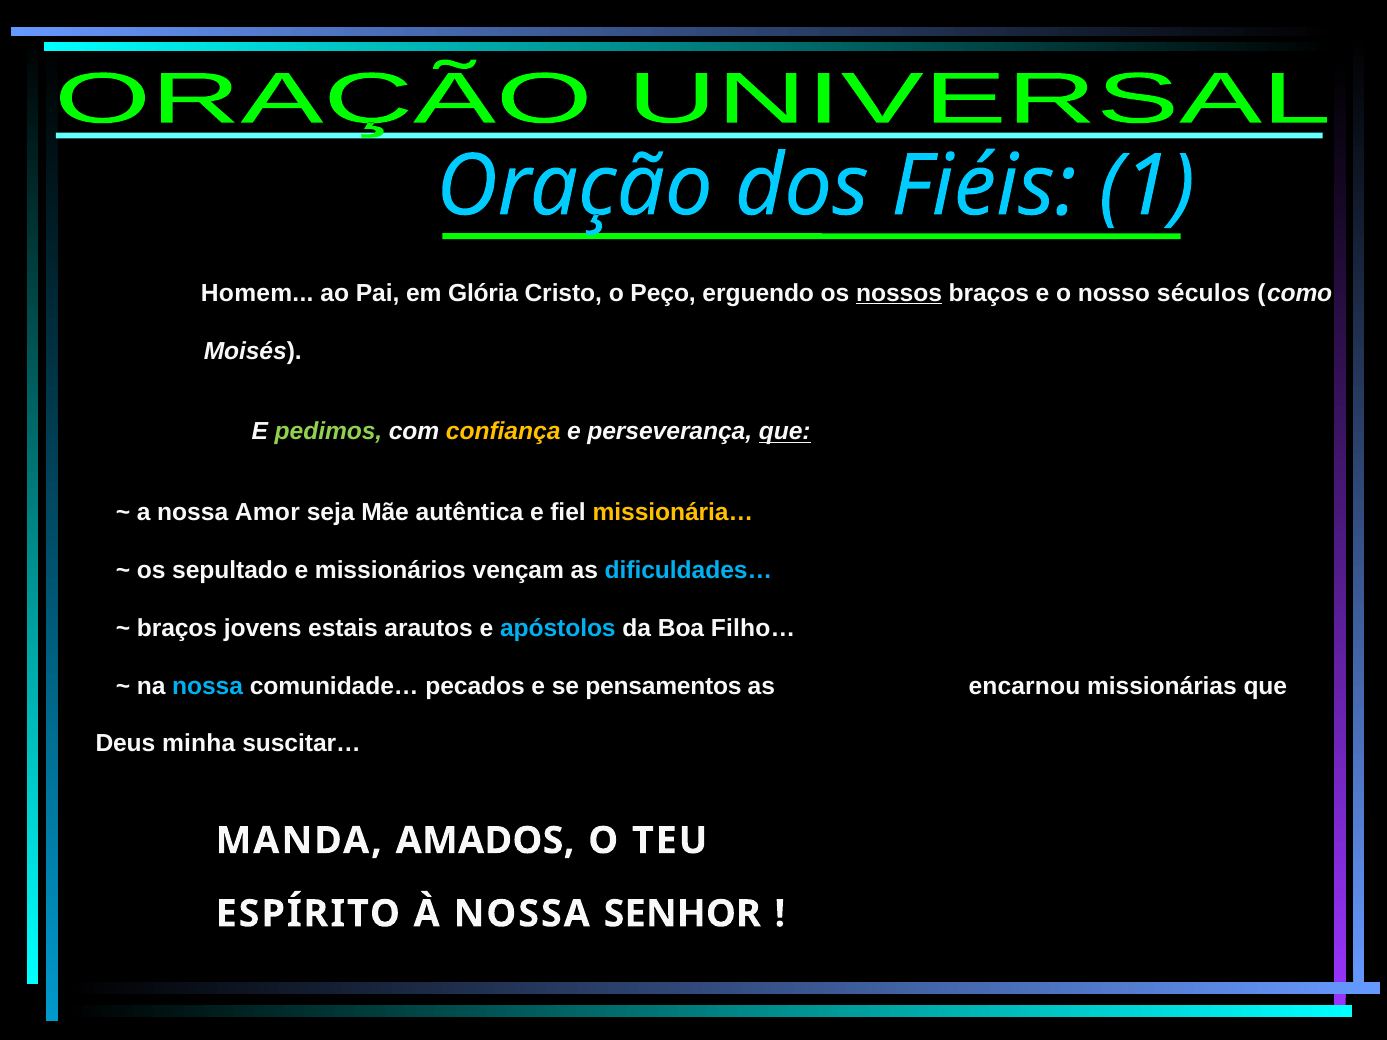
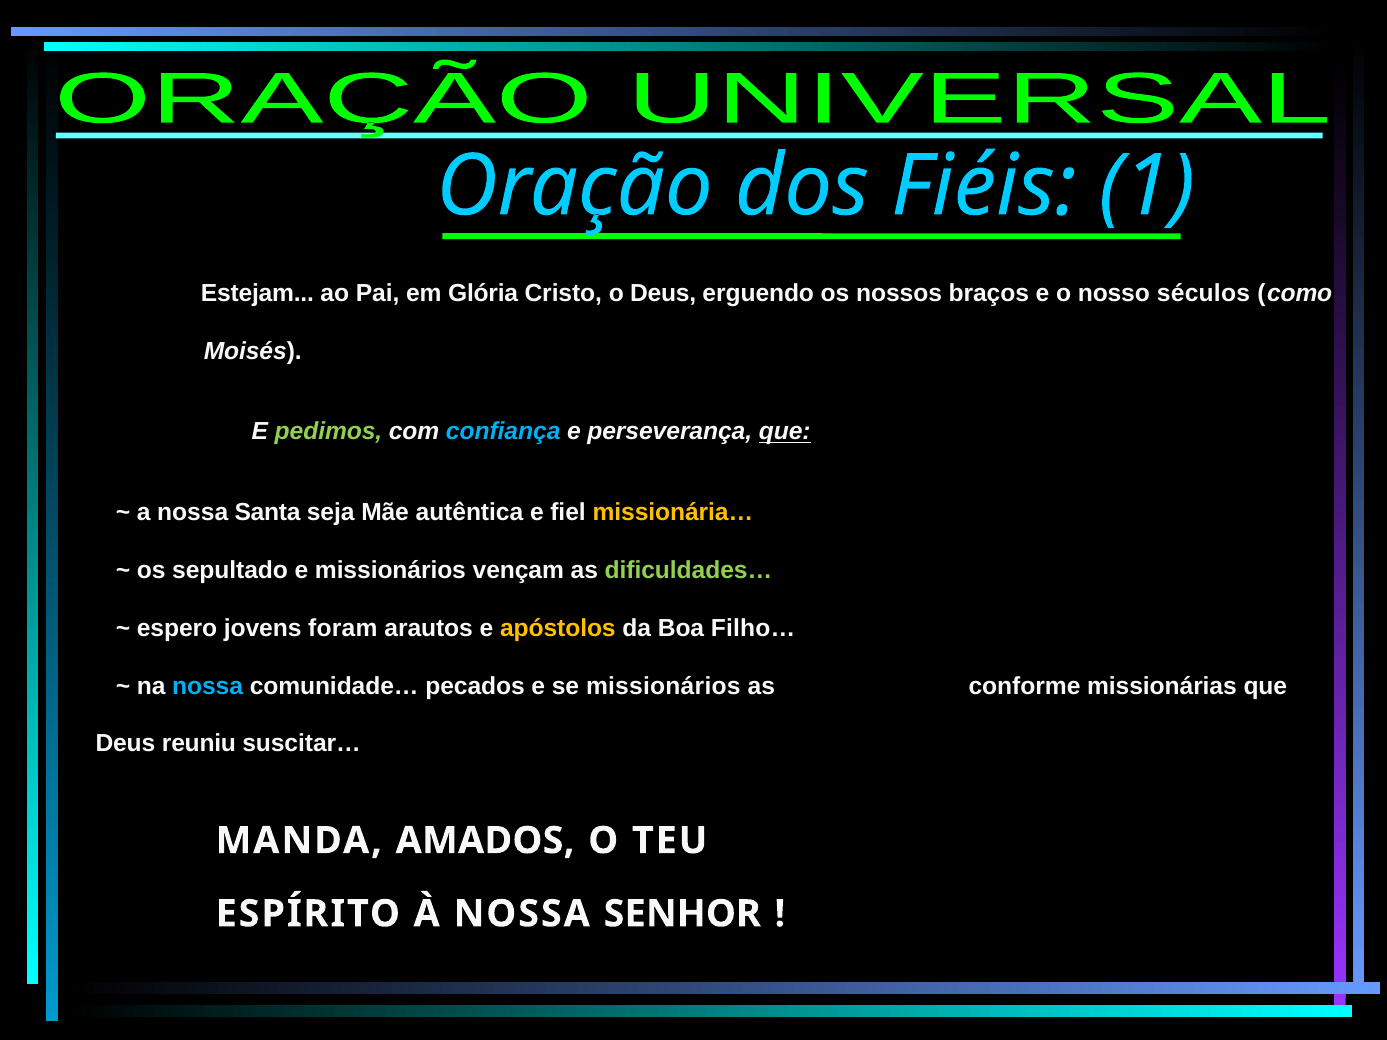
Homem: Homem -> Estejam (257, 293)
o Peço: Peço -> Deus (663, 293)
nossos underline: present -> none (899, 293)
confiança colour: yellow -> light blue (503, 432)
Amor: Amor -> Santa (268, 513)
dificuldades… colour: light blue -> light green (688, 570)
braços: braços -> espero (177, 628)
estais: estais -> foram (343, 628)
apóstolos colour: light blue -> yellow (558, 628)
se pensamentos: pensamentos -> missionários (663, 686)
encarnou: encarnou -> conforme (1025, 686)
minha: minha -> reuniu (199, 744)
